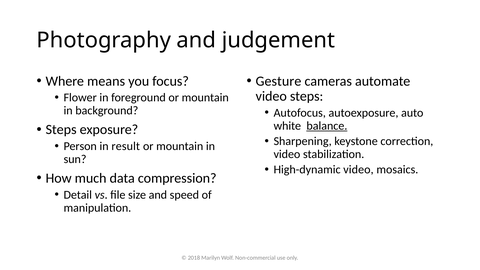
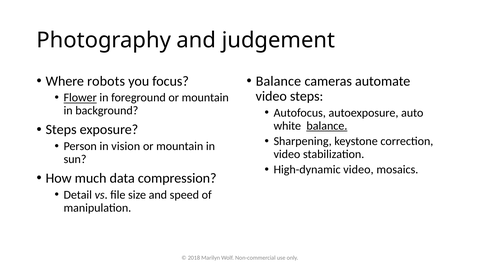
means: means -> robots (106, 81)
Gesture: Gesture -> Balance (278, 81)
Flower underline: none -> present (80, 98)
result: result -> vision (126, 146)
